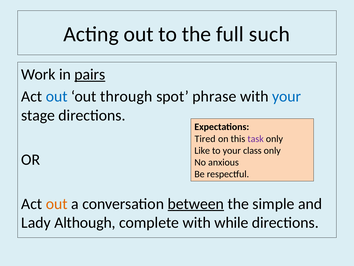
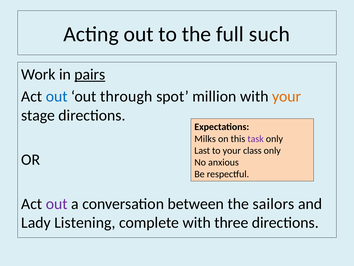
phrase: phrase -> million (214, 96)
your colour: blue -> orange (287, 96)
Tired: Tired -> Milks (205, 138)
Like: Like -> Last (202, 150)
out colour: orange -> purple (57, 203)
between underline: present -> none (196, 203)
simple: simple -> sailors (273, 203)
Although: Although -> Listening (85, 222)
while: while -> three (231, 222)
